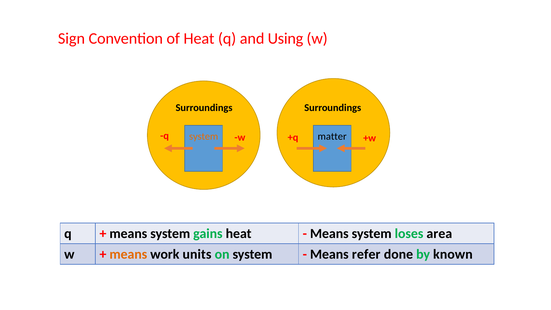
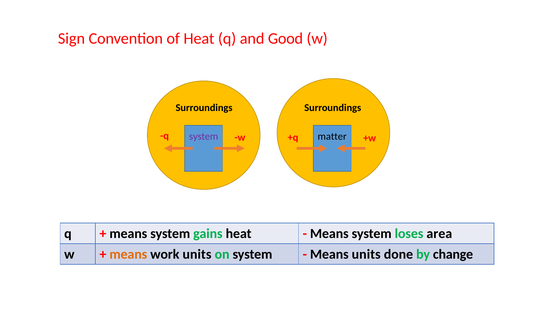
Using: Using -> Good (285, 39)
system colour: orange -> purple (204, 136)
Means refer: refer -> units (366, 254)
known: known -> change (453, 254)
